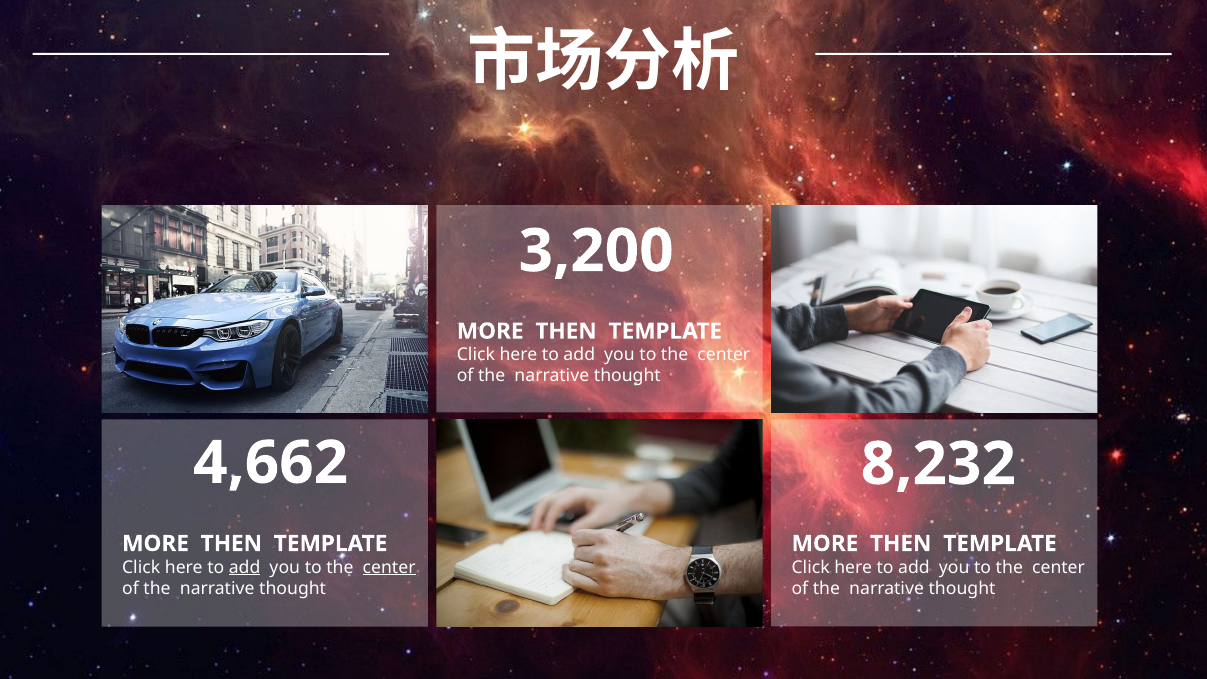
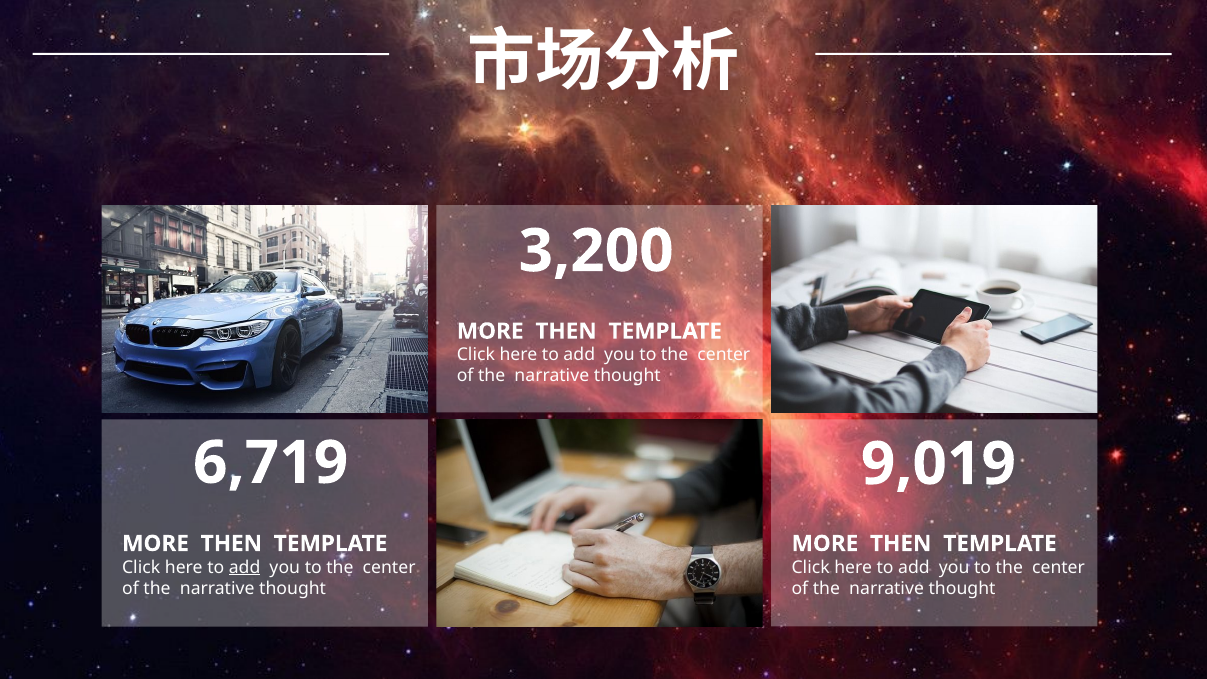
4,662: 4,662 -> 6,719 (271, 463)
8,232: 8,232 -> 9,019 (938, 464)
center underline: present -> none (389, 567)
